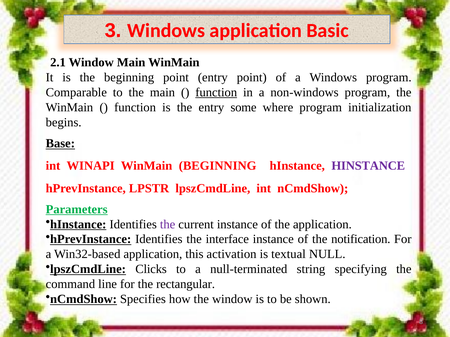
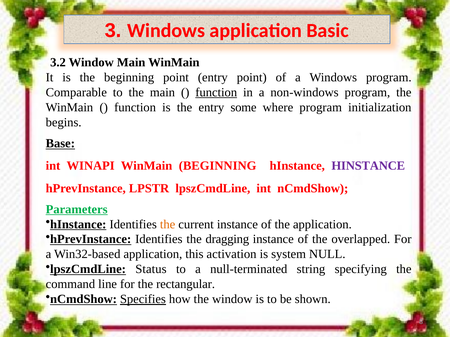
2.1: 2.1 -> 3.2 (58, 63)
the colour: purple -> orange (168, 225)
interface: interface -> dragging (227, 240)
notification: notification -> overlapped (361, 240)
textual: textual -> system (289, 255)
Clicks: Clicks -> Status (151, 270)
Specifies underline: none -> present (143, 300)
